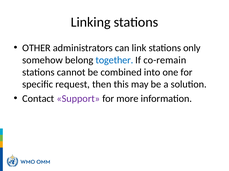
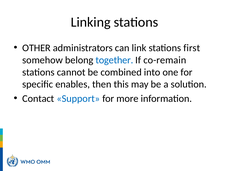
only: only -> first (192, 48)
request: request -> enables (73, 85)
Support colour: purple -> blue (78, 99)
